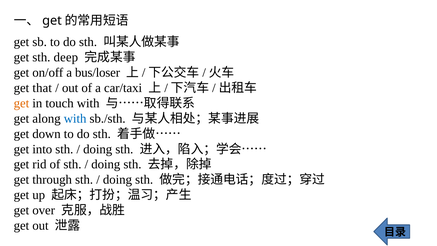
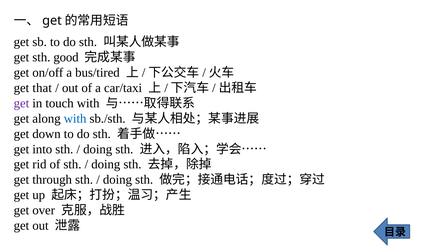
deep: deep -> good (66, 57)
bus/loser: bus/loser -> bus/tired (97, 72)
get colour: orange -> purple (21, 103)
